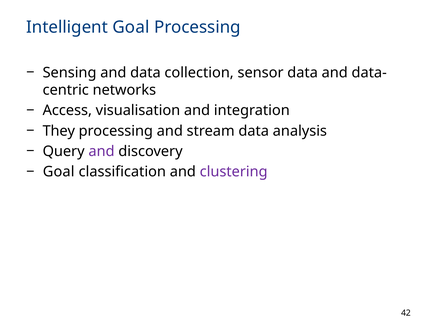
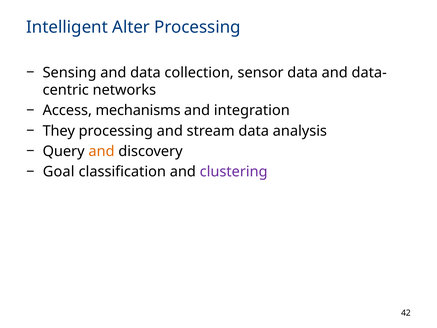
Intelligent Goal: Goal -> Alter (131, 27)
visualisation: visualisation -> mechanisms (138, 110)
and colour: purple -> orange (102, 151)
